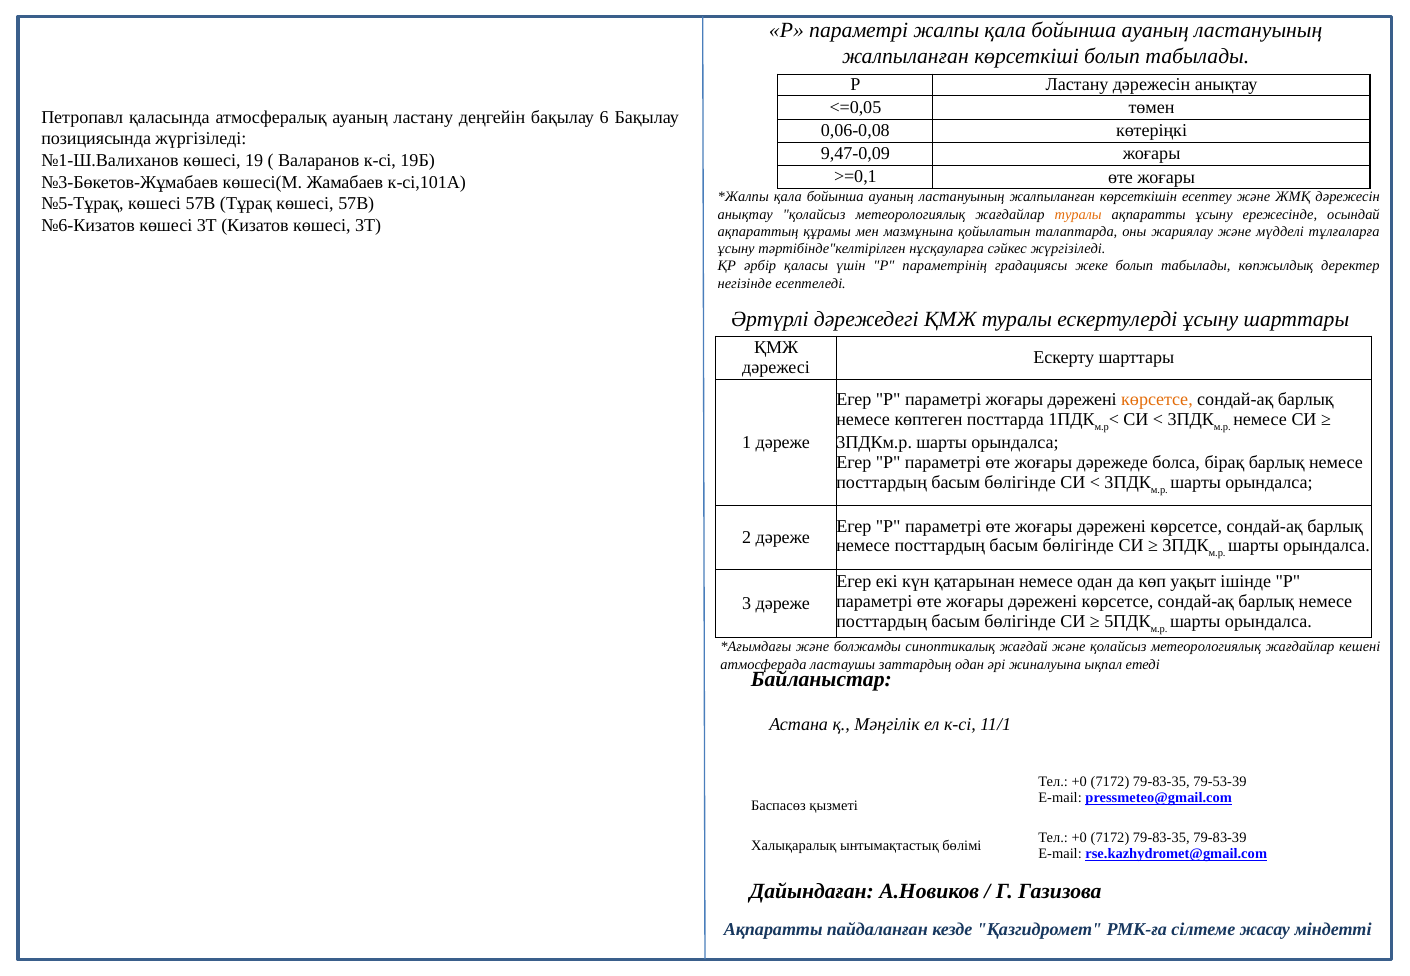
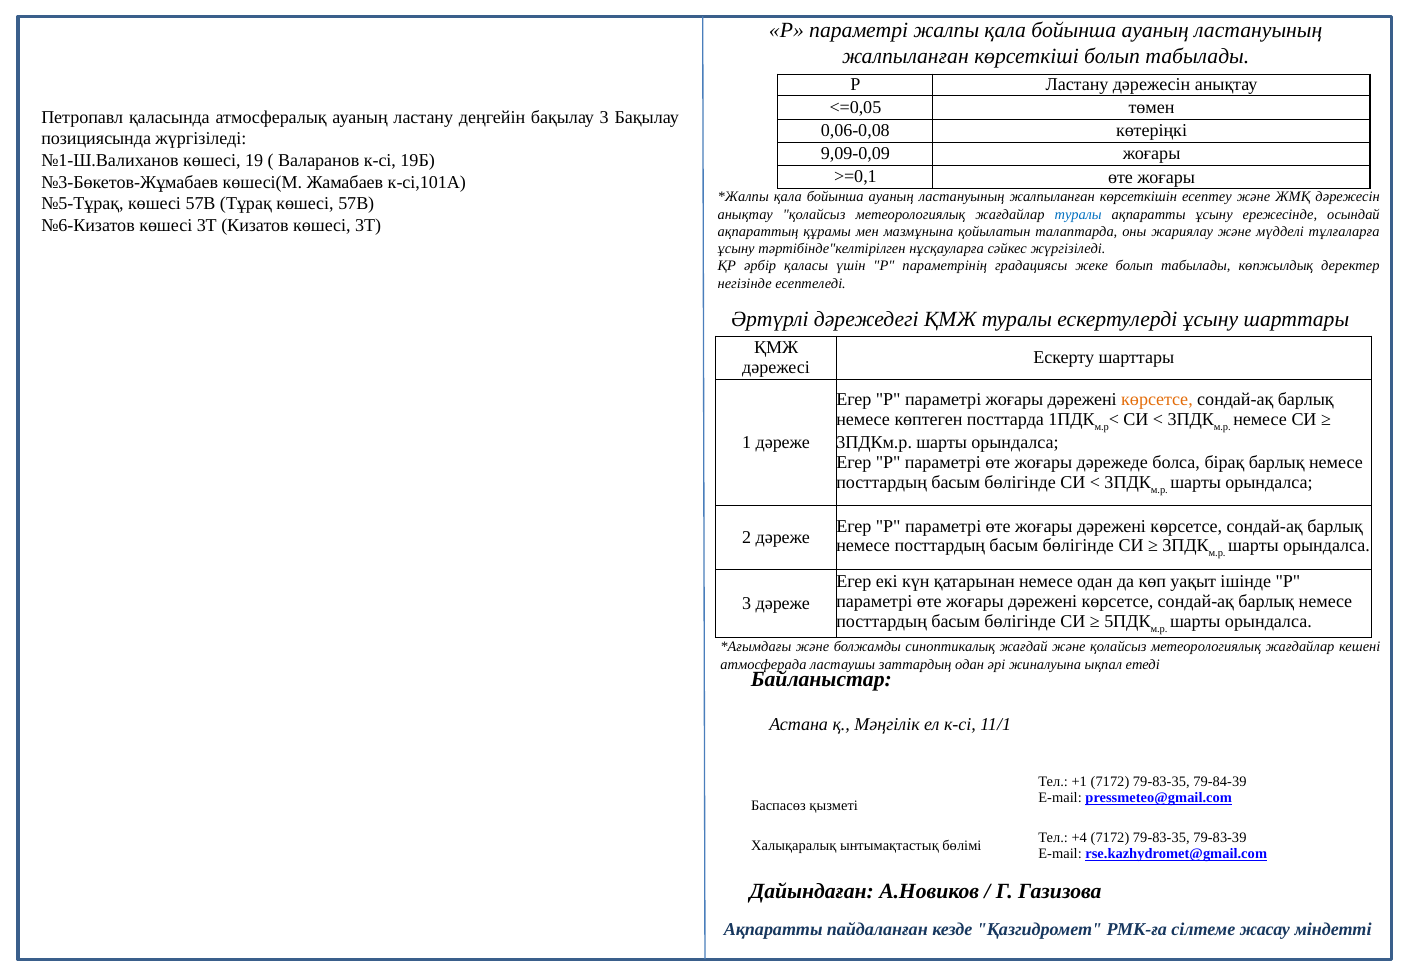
бақылау 6: 6 -> 3 (604, 117)
9,47-0,09: 9,47-0,09 -> 9,09-0,09 (855, 154)
туралы colour: orange -> blue (1078, 214)
+0: +0 -> +1 (1079, 782)
79-53-39: 79-53-39 -> 79-84-39 (1220, 782)
+0: +0 -> +4 (1079, 838)
